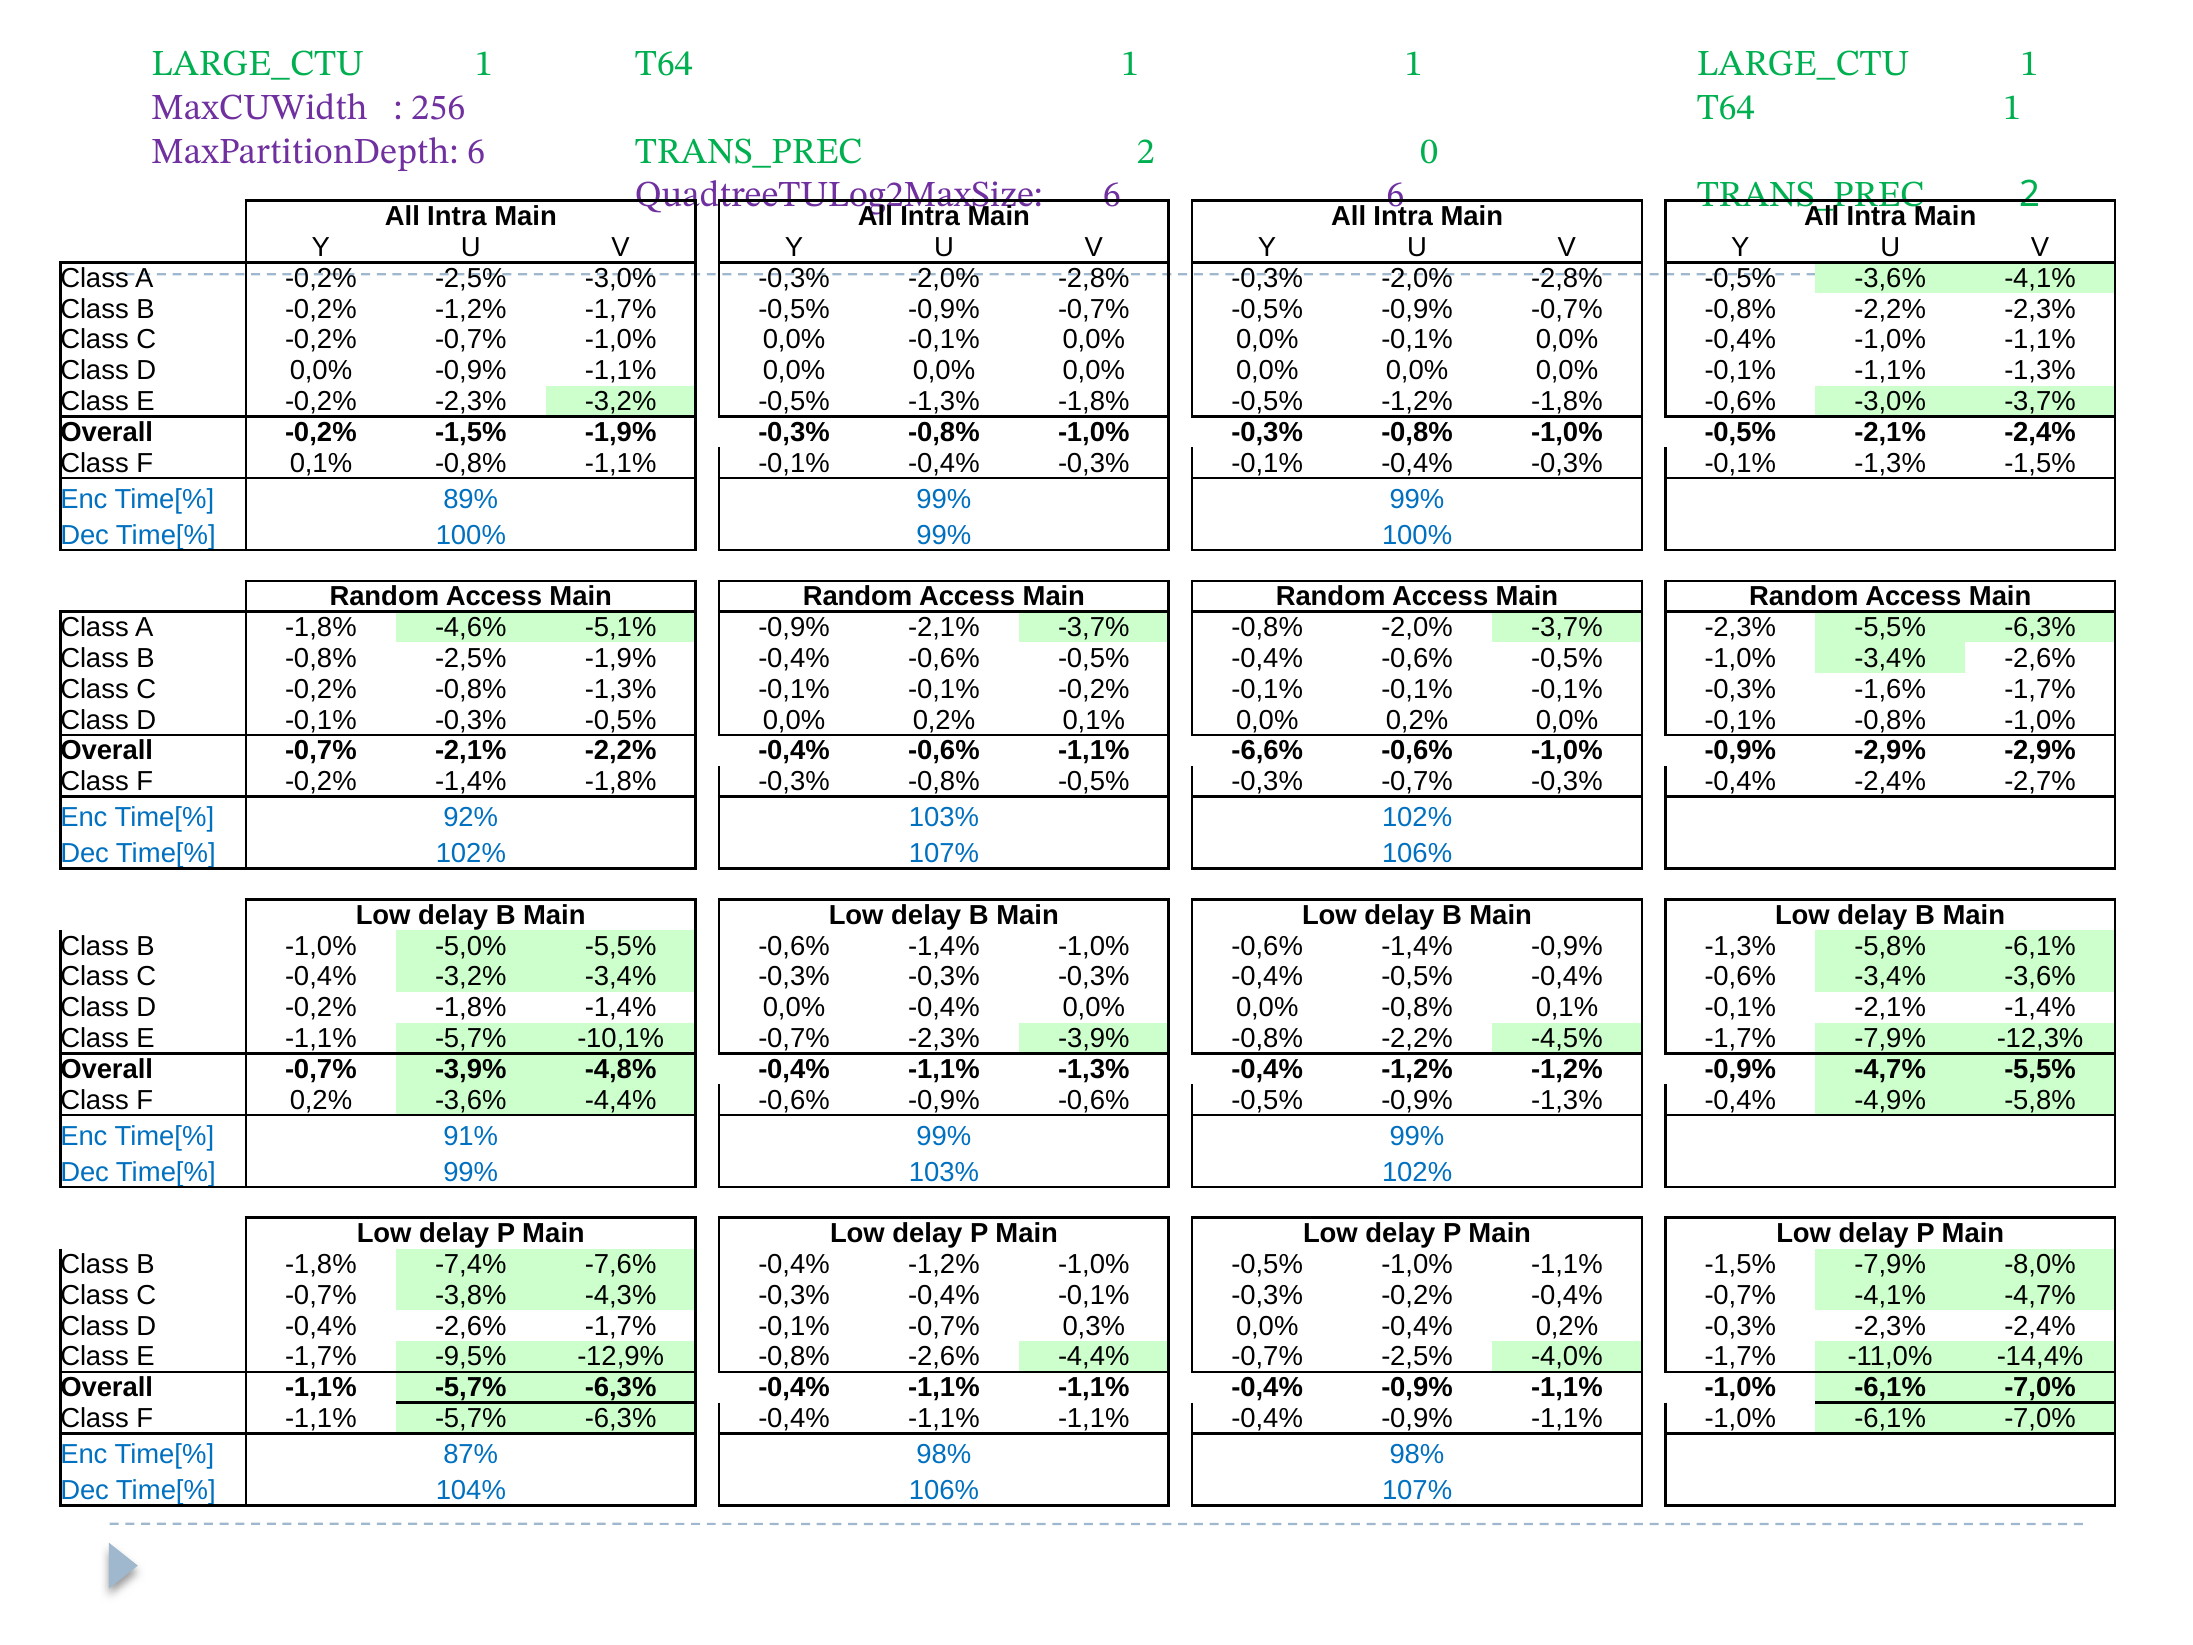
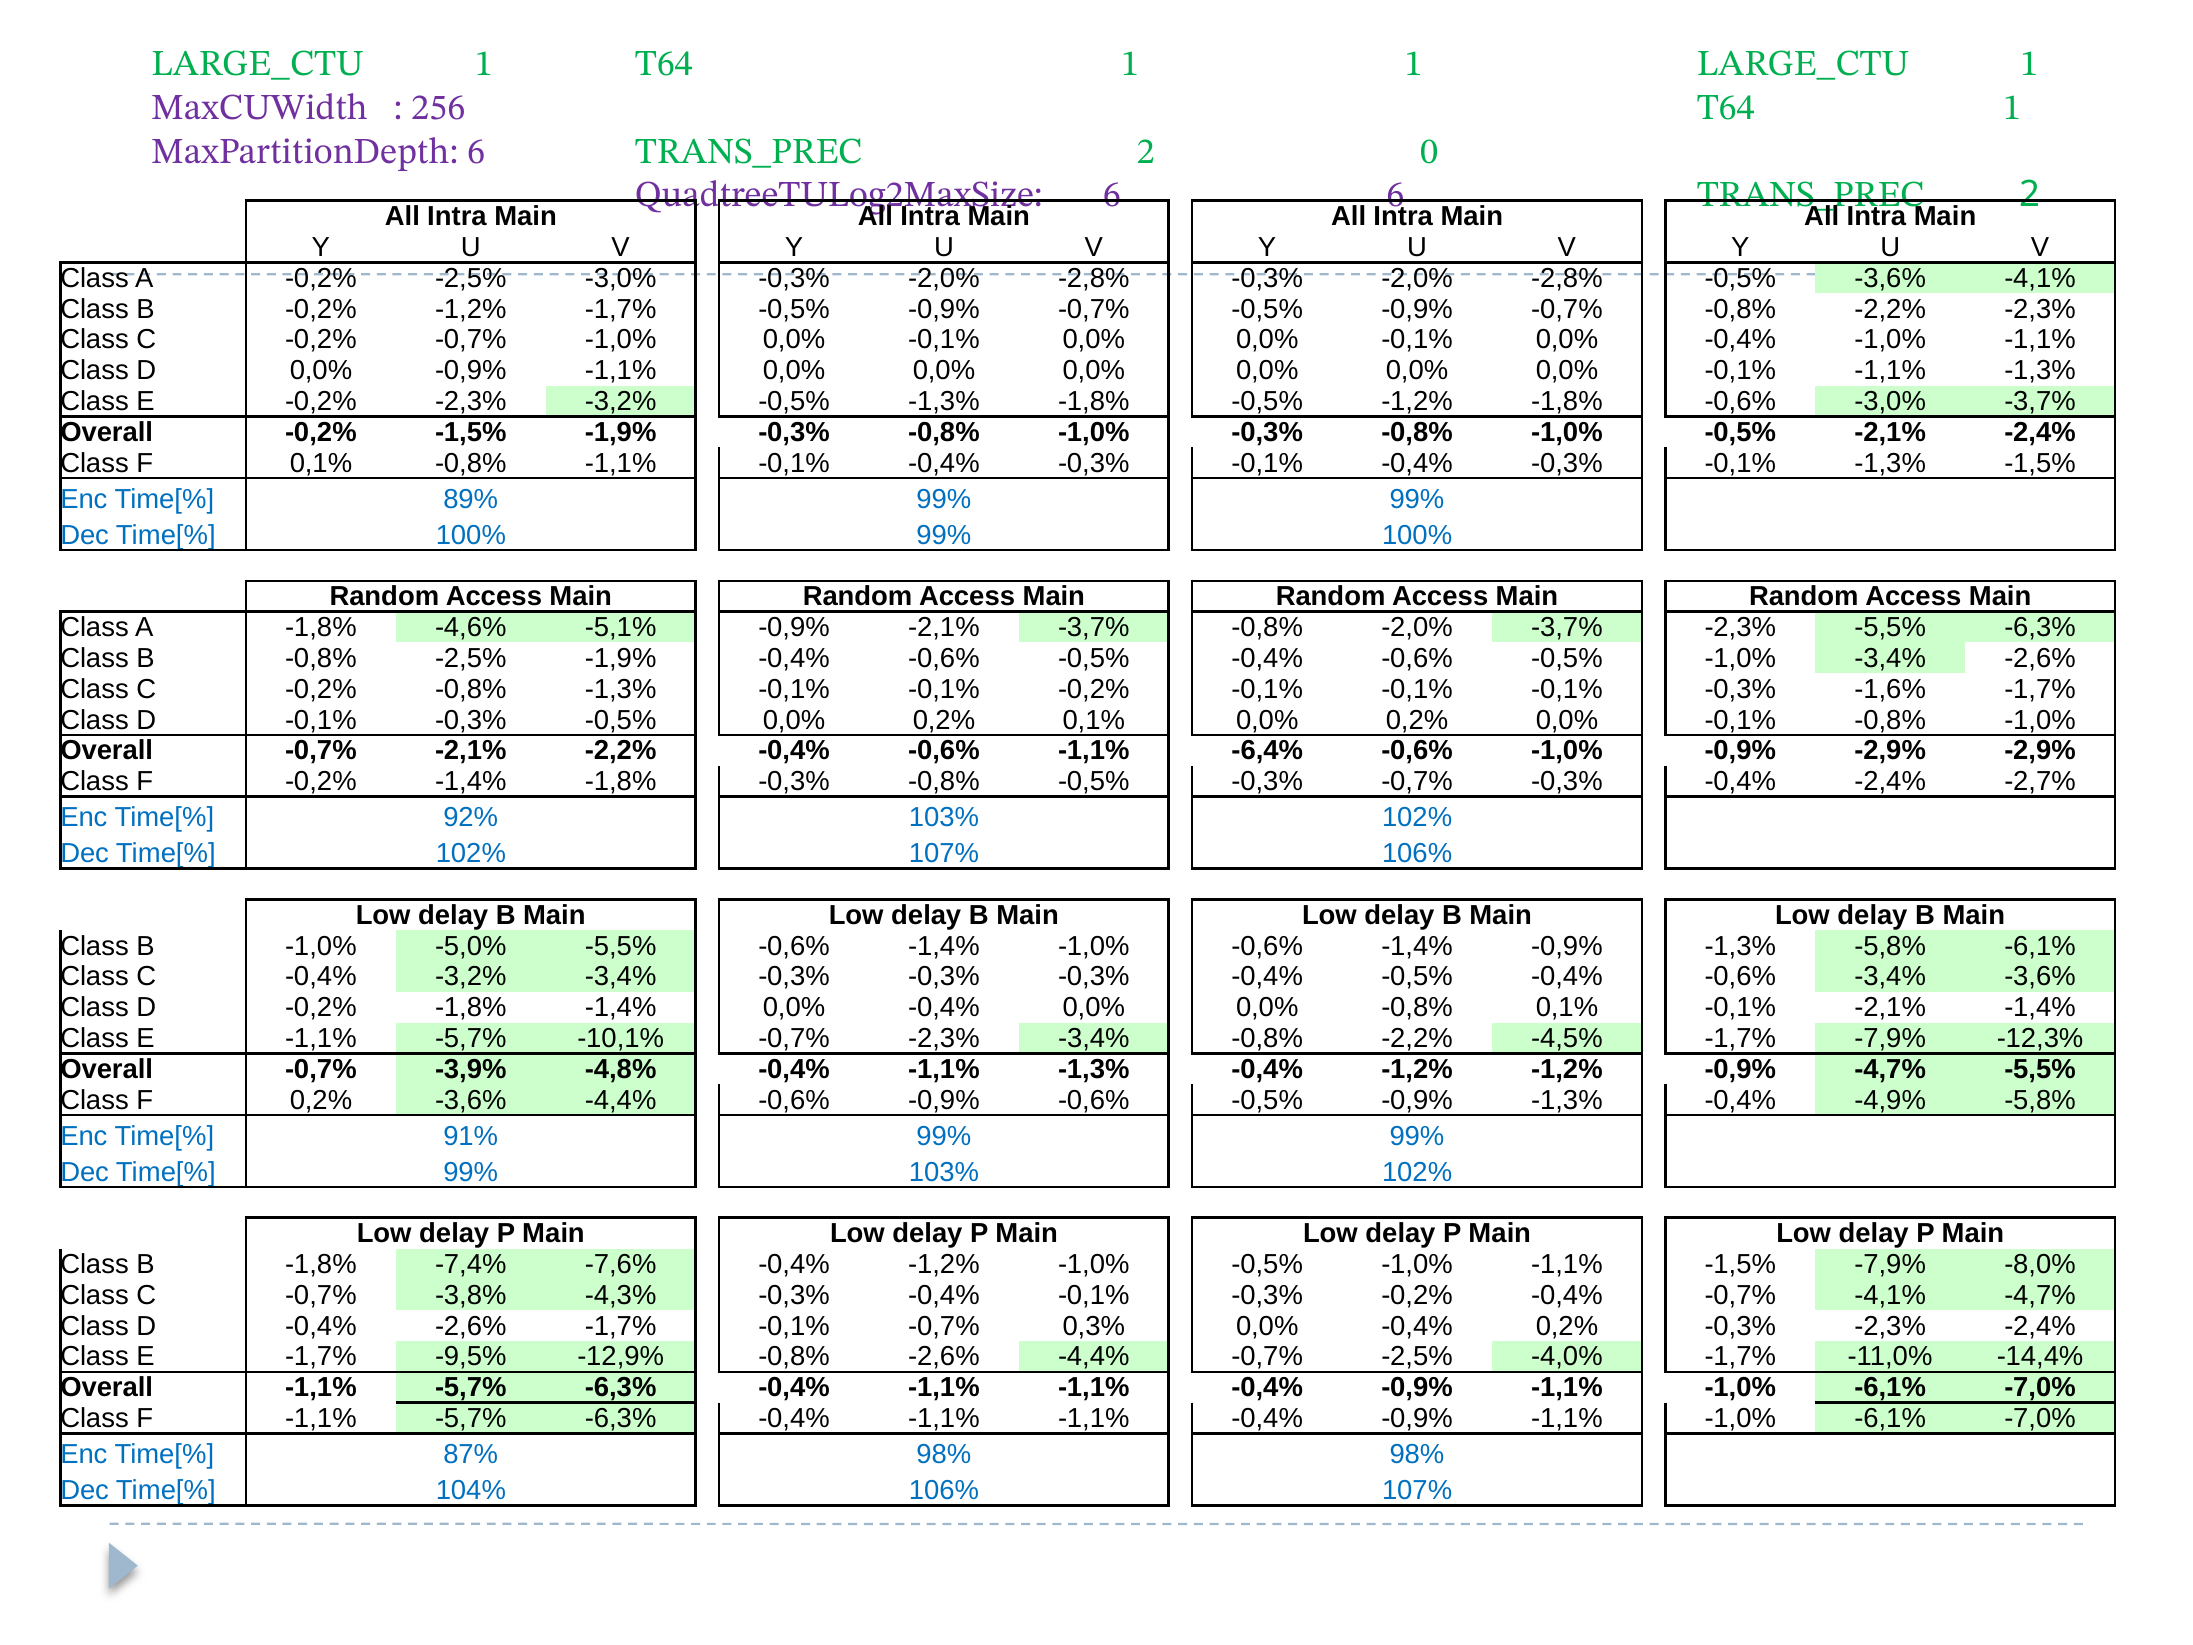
-6,6%: -6,6% -> -6,4% (1267, 751)
-2,3% -3,9%: -3,9% -> -3,4% (1094, 1038)
